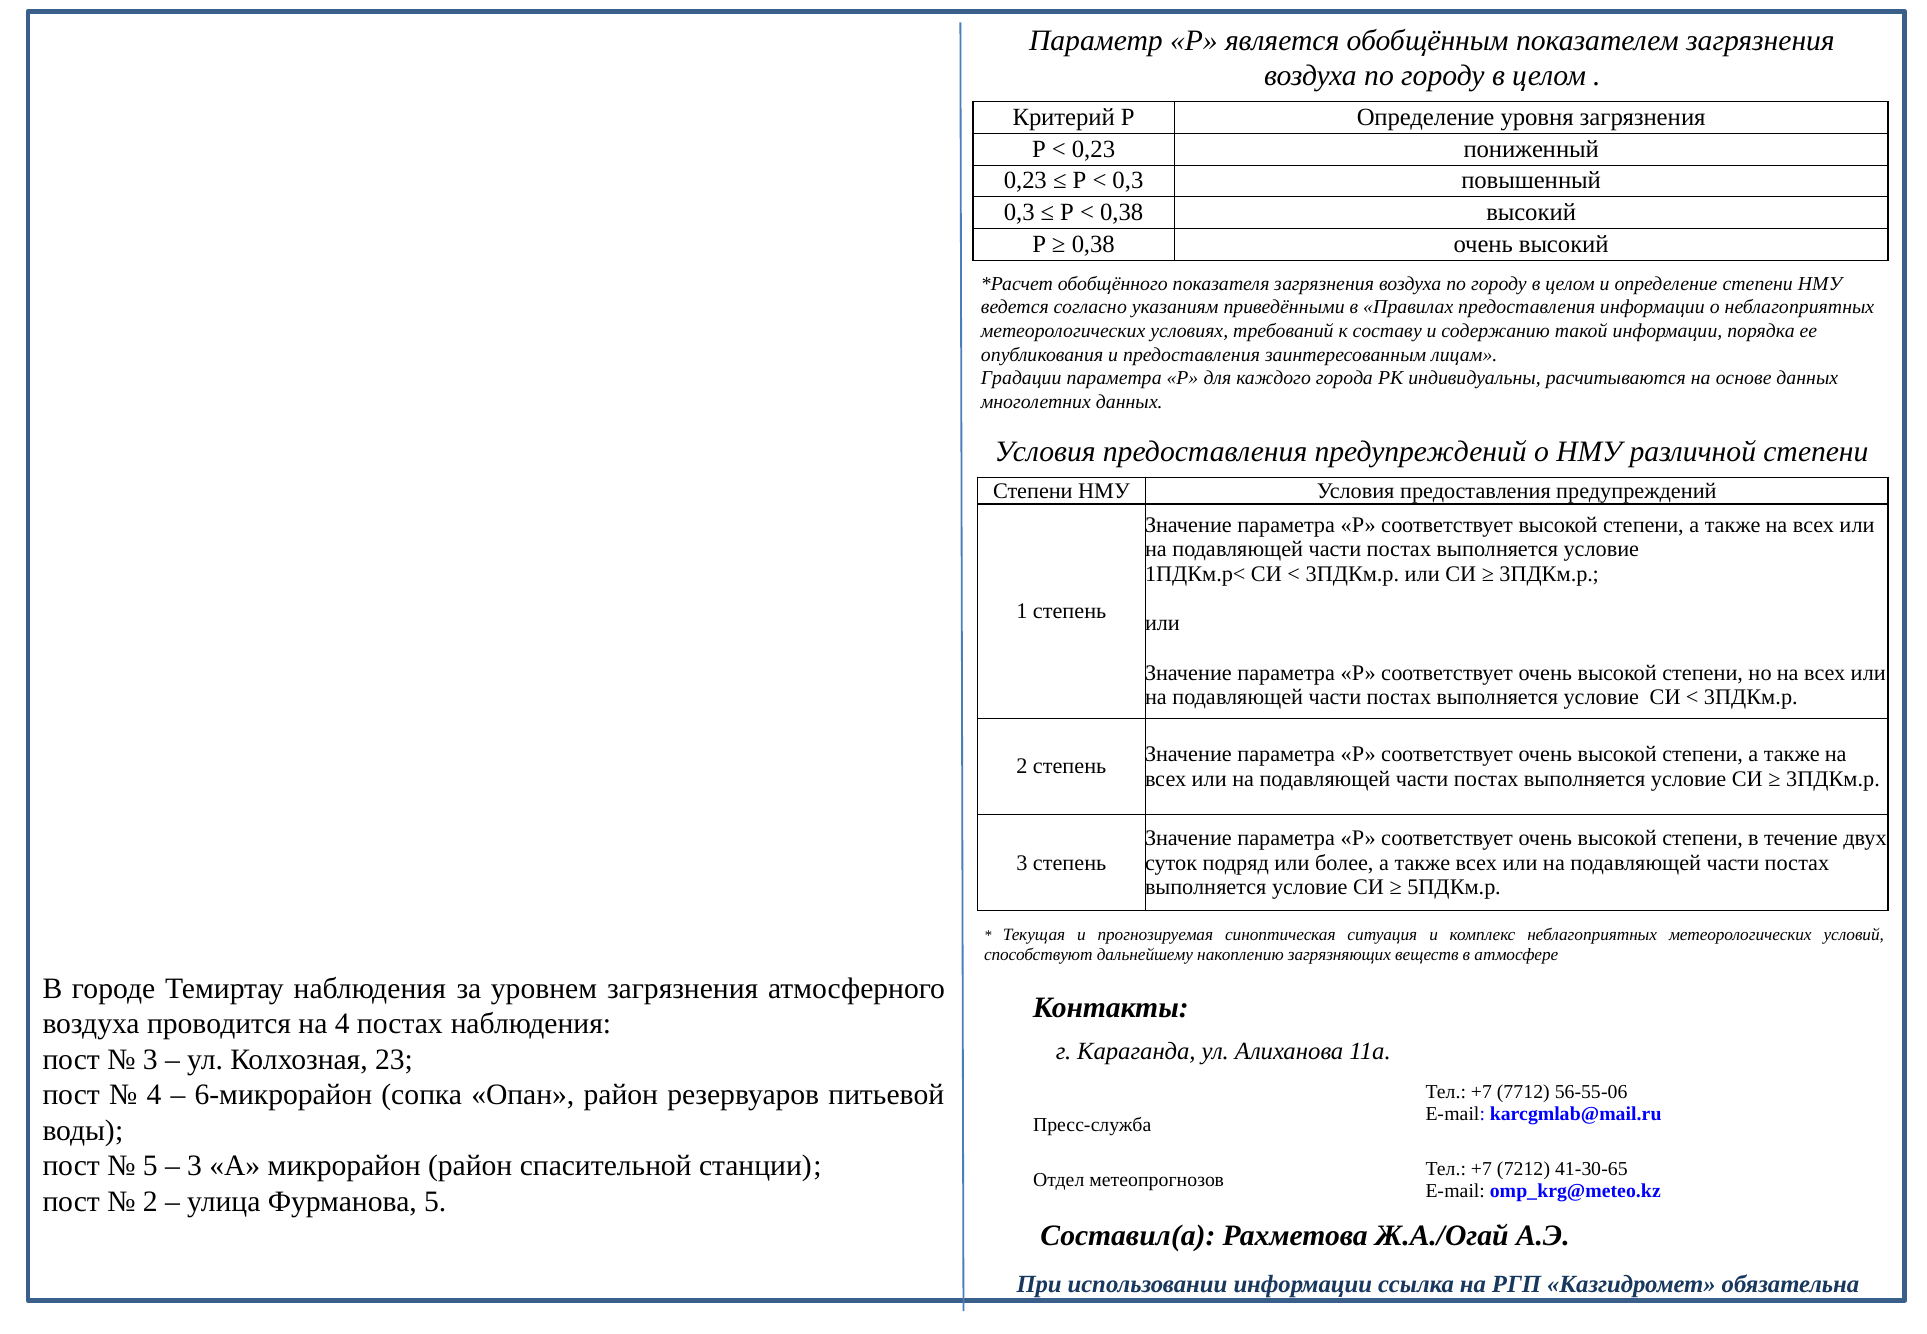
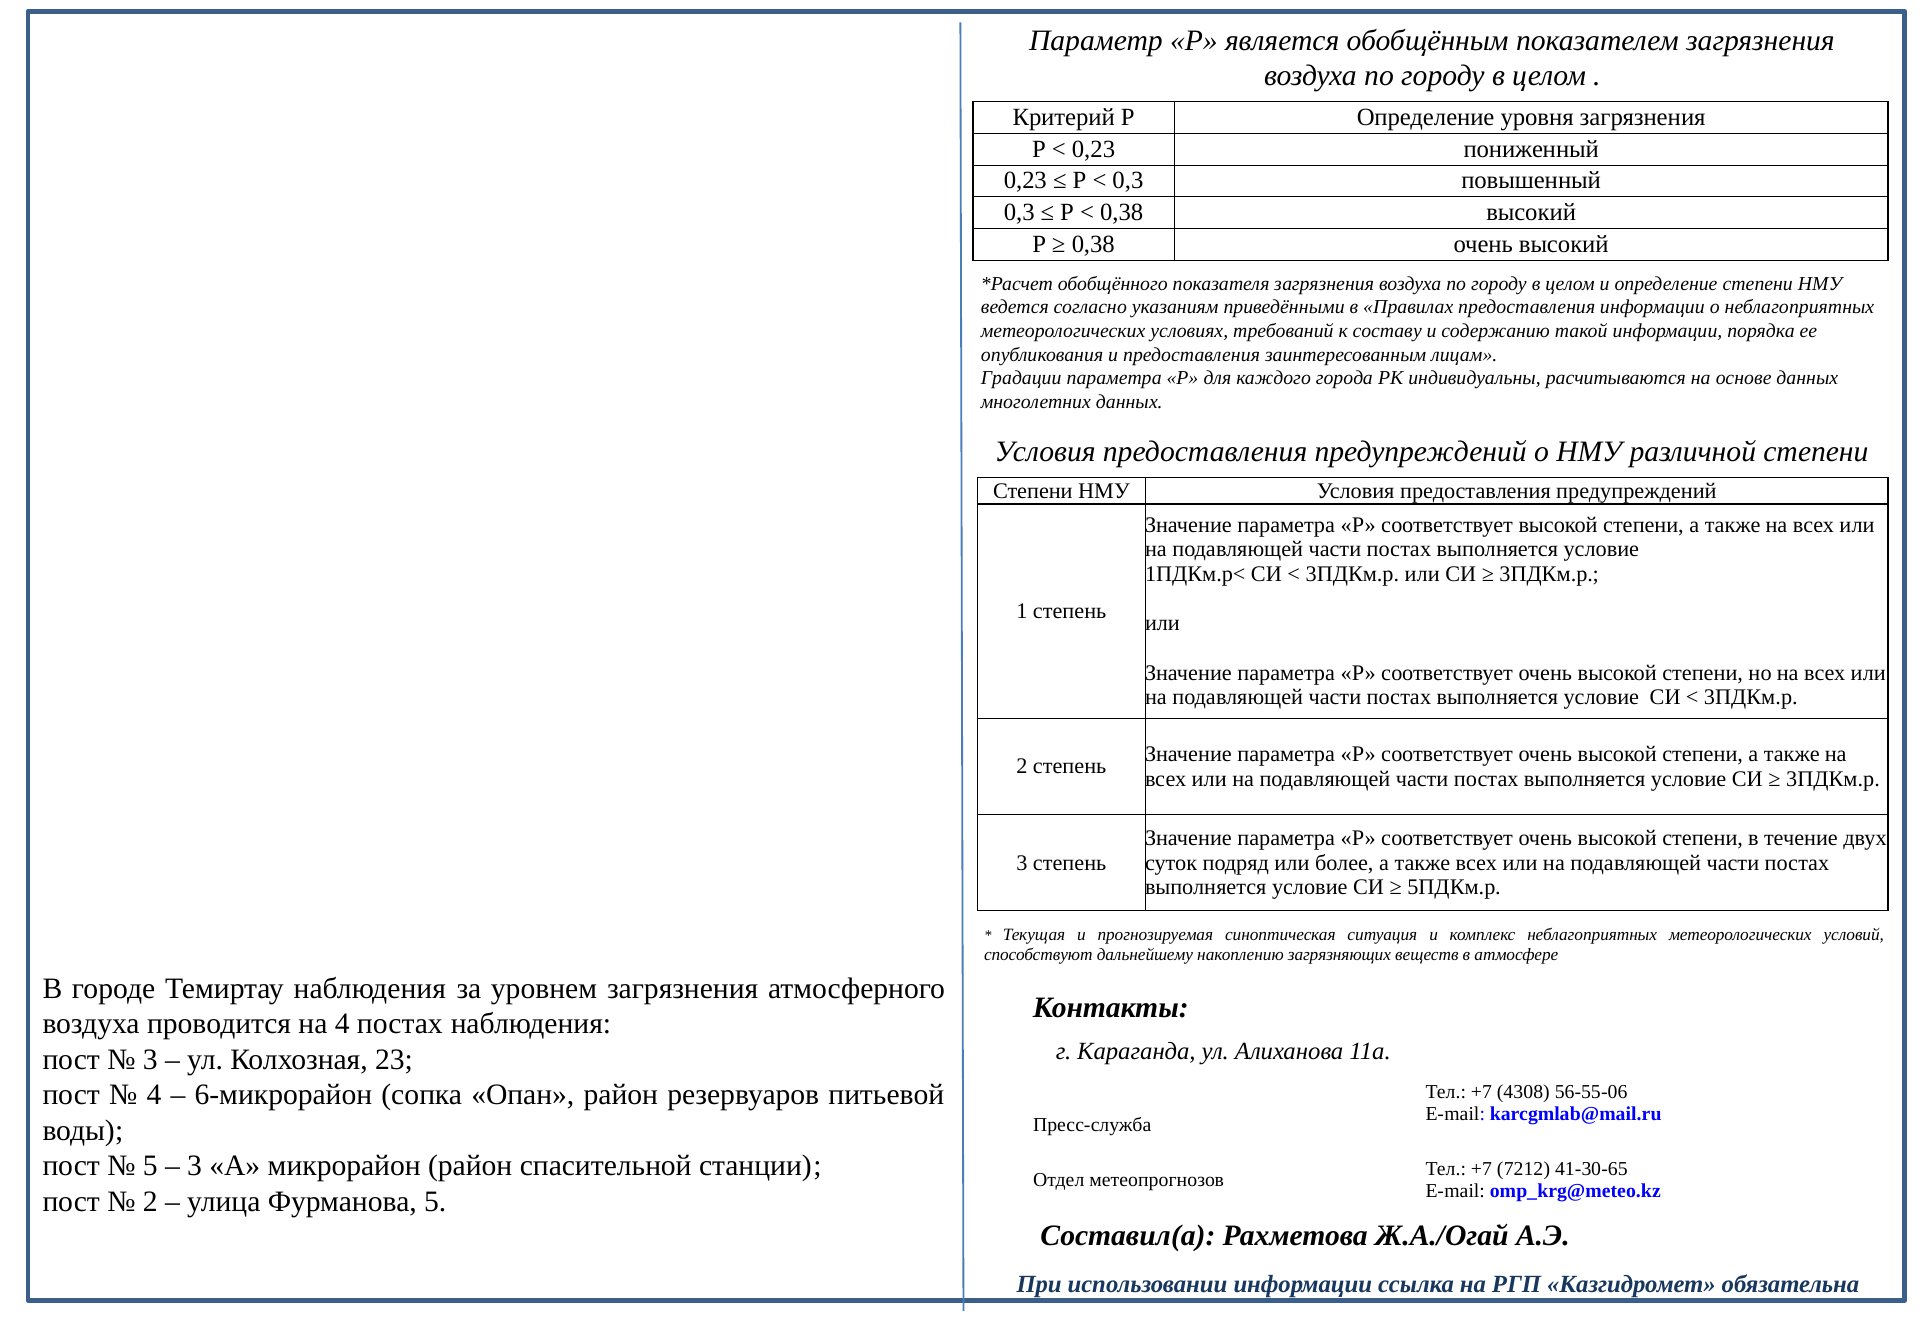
7712: 7712 -> 4308 (1523, 1092)
